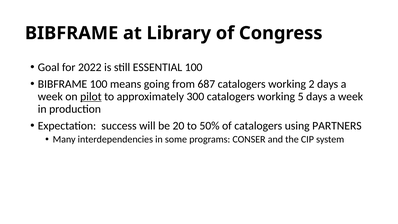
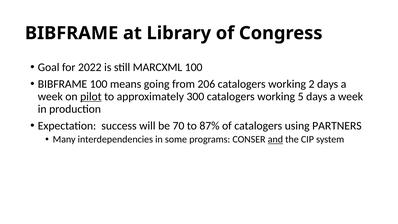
ESSENTIAL: ESSENTIAL -> MARCXML (158, 67)
687: 687 -> 206 (206, 84)
20: 20 -> 70 (178, 126)
50%: 50% -> 87% (209, 126)
and underline: none -> present (275, 139)
